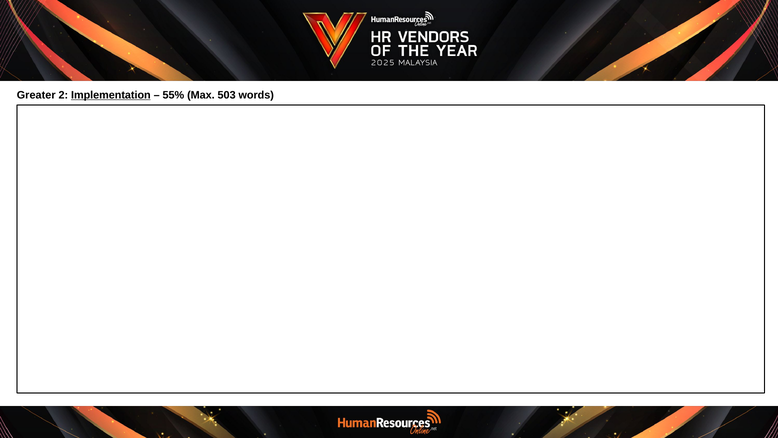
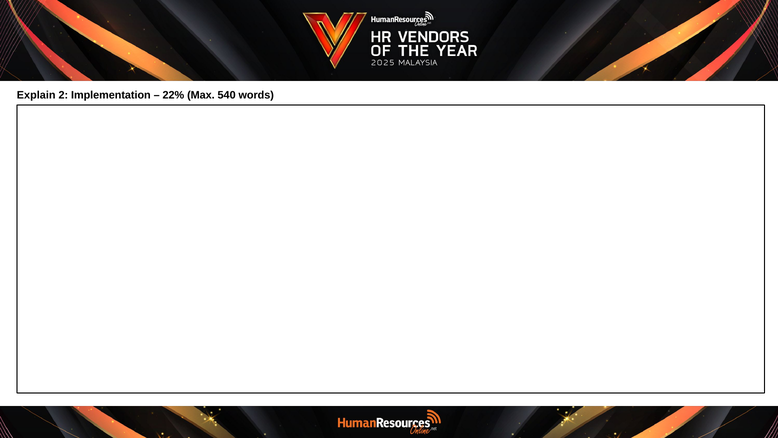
Greater: Greater -> Explain (36, 95)
Implementation underline: present -> none (111, 95)
55%: 55% -> 22% (173, 95)
503: 503 -> 540 (227, 95)
